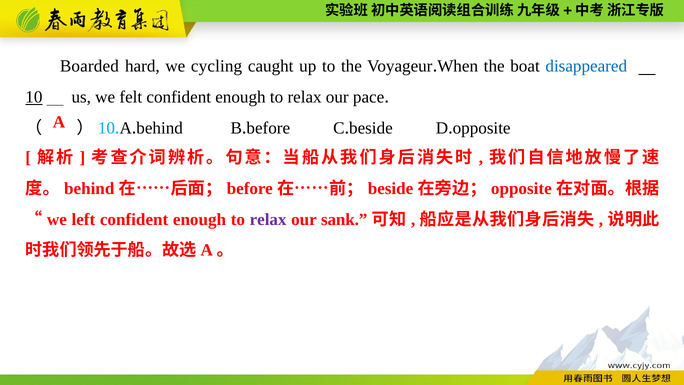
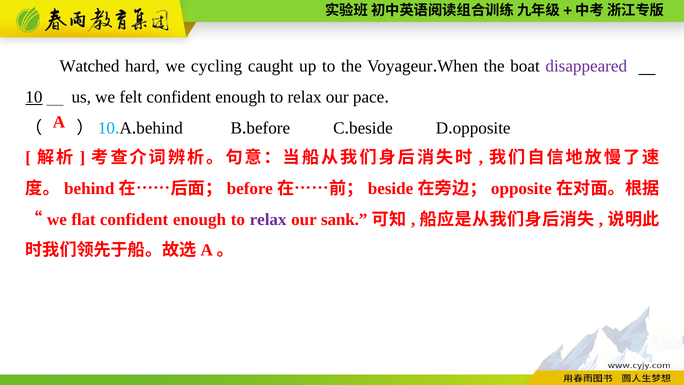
Boarded: Boarded -> Watched (90, 66)
disappeared colour: blue -> purple (586, 66)
left: left -> flat (83, 219)
